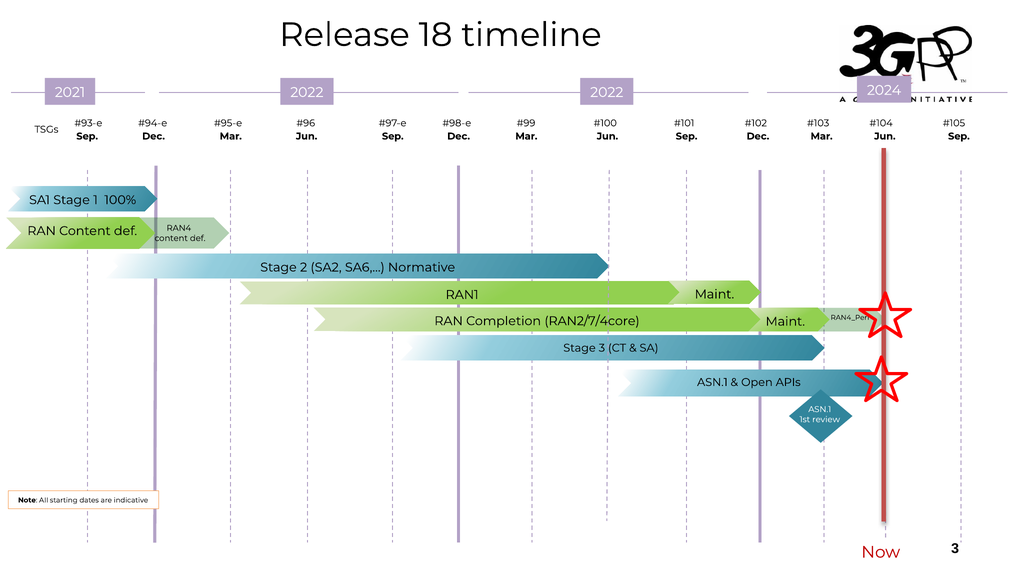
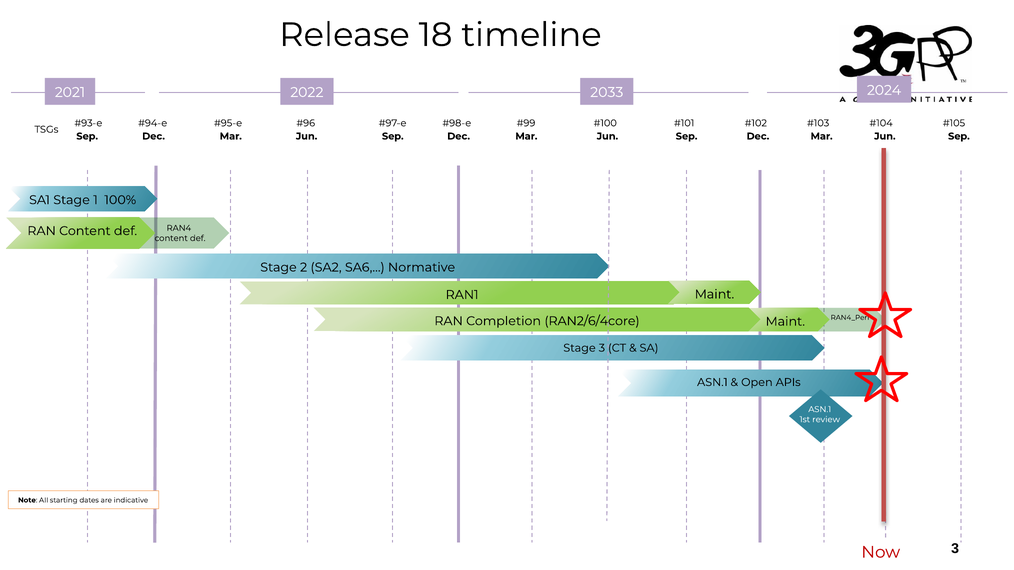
2022 2022: 2022 -> 2033 (607, 92)
RAN2/7/4core: RAN2/7/4core -> RAN2/6/4core (592, 321)
